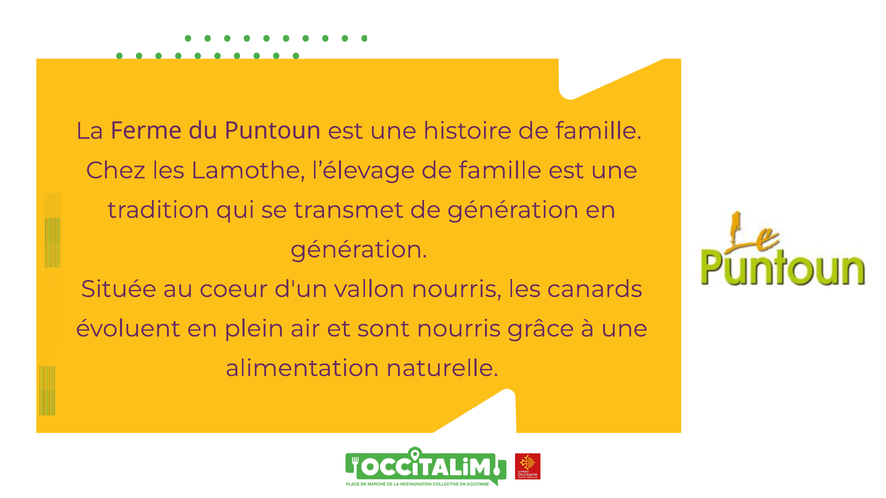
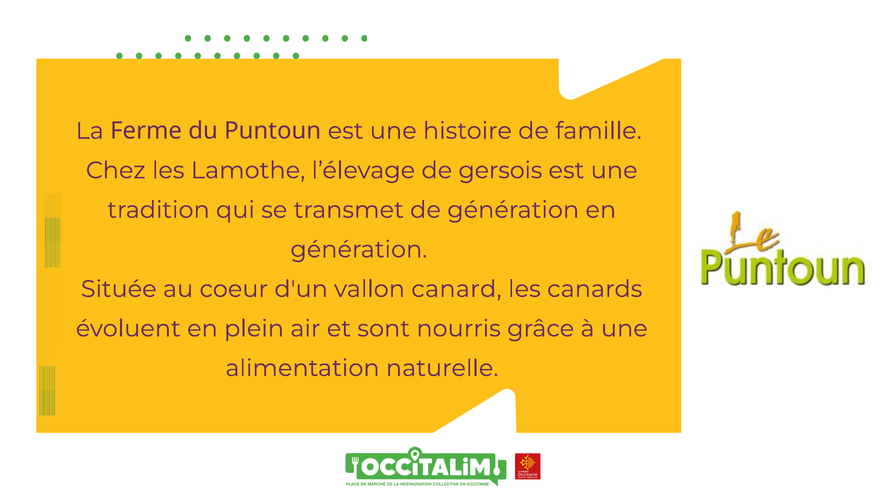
l’élevage de famille: famille -> gersois (500, 171)
vallon nourris: nourris -> canard (456, 289)
